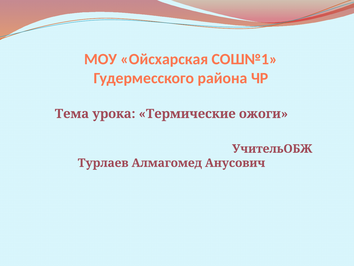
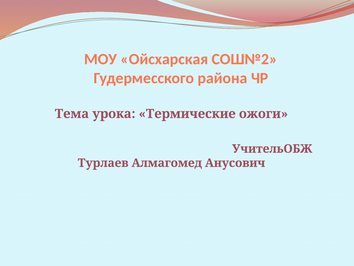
СОШ№1: СОШ№1 -> СОШ№2 (245, 59)
